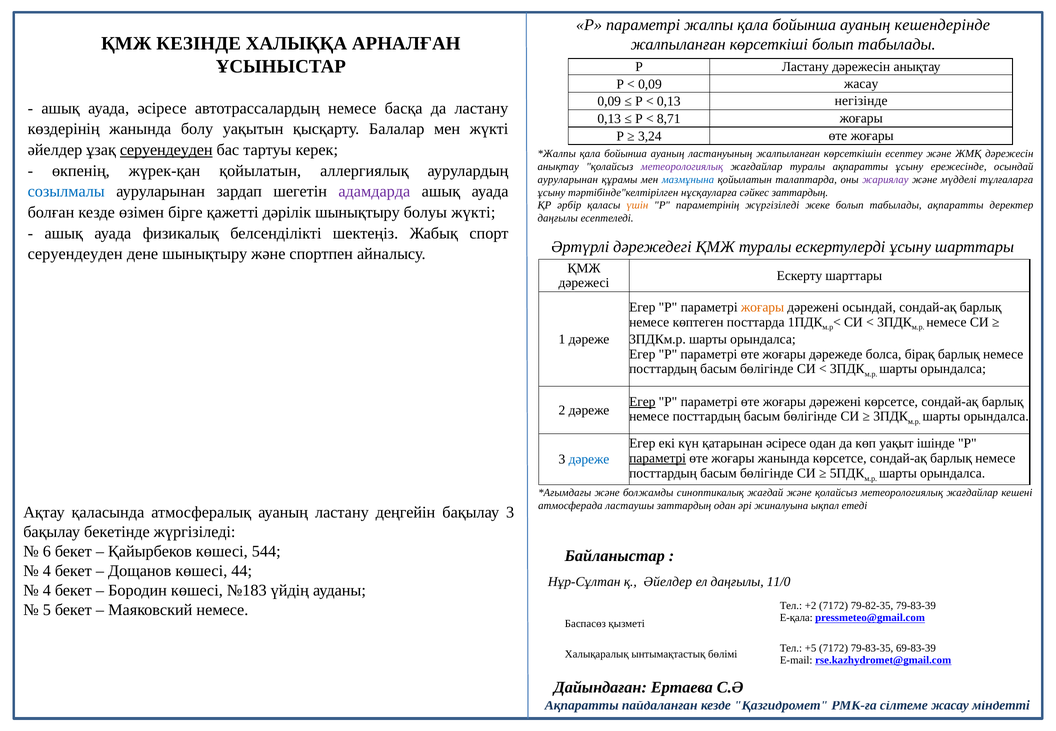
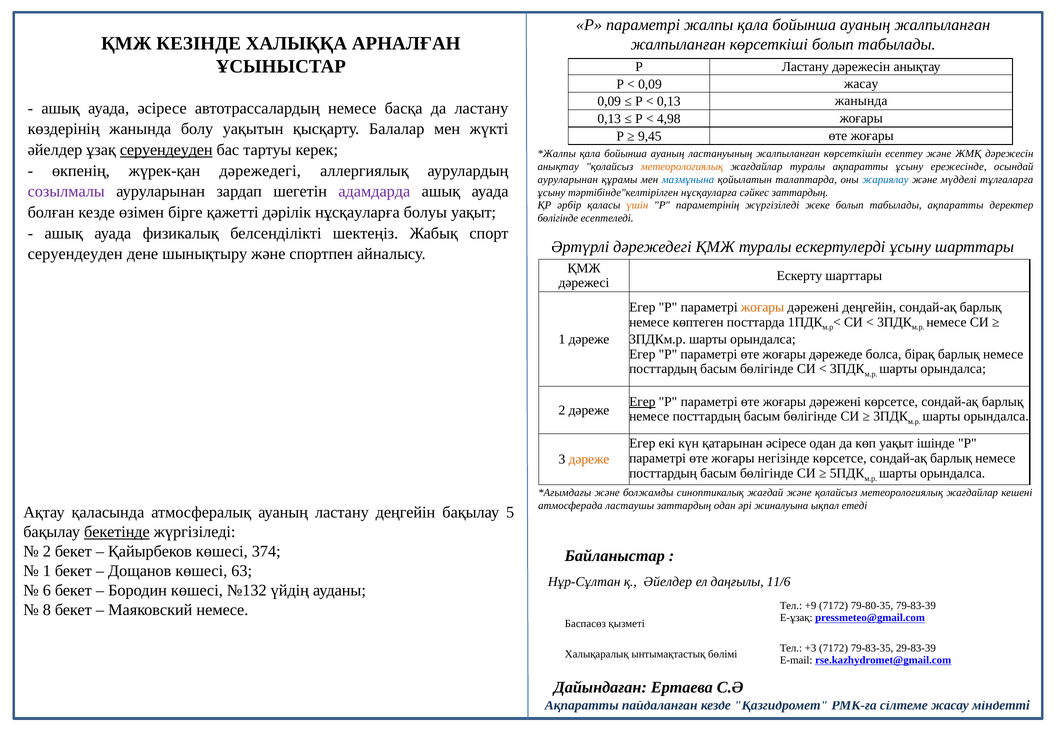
ауаның кешендерінде: кешендерінде -> жалпыланған (942, 25)
0,13 негізінде: негізінде -> жанында (861, 101)
8,71: 8,71 -> 4,98 (669, 119)
3,24: 3,24 -> 9,45 (650, 136)
метеорологиялық colour: purple -> orange (682, 167)
жүрек-қан қойылатын: қойылатын -> дәрежедегі (260, 171)
жариялау colour: purple -> blue (885, 179)
созылмалы colour: blue -> purple (66, 192)
дәрілік шынықтыру: шынықтыру -> нұсқауларға (357, 212)
болуы жүкті: жүкті -> уақыт (474, 212)
даңғылы: даңғылы -> бөлігінде (558, 218)
дәрежені осындай: осындай -> деңгейін (869, 307)
параметрі underline: present -> none (658, 458)
жоғары жанында: жанында -> негізінде (784, 458)
дәреже colour: blue -> orange (589, 459)
бақылау 3: 3 -> 5 (510, 512)
бекетінде underline: none -> present (117, 532)
6: 6 -> 2 (47, 551)
544: 544 -> 374 (266, 551)
4: 4 -> 1 (47, 571)
44: 44 -> 63 (242, 571)
11/0: 11/0 -> 11/6 (779, 582)
4: 4 -> 6 (47, 590)
№183: №183 -> №132 (247, 590)
+2: +2 -> +9 (811, 606)
79-82-35: 79-82-35 -> 79-80-35 (872, 606)
5: 5 -> 8 (47, 610)
E-қала: E-қала -> E-ұзақ (796, 618)
+5: +5 -> +3 (811, 648)
69-83-39: 69-83-39 -> 29-83-39 (916, 648)
